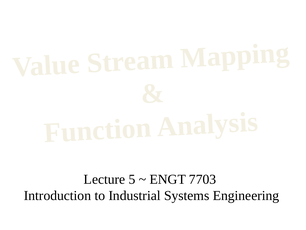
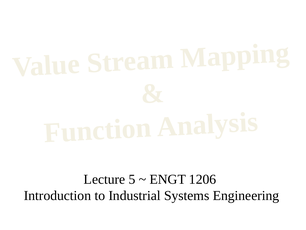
7703: 7703 -> 1206 (203, 179)
